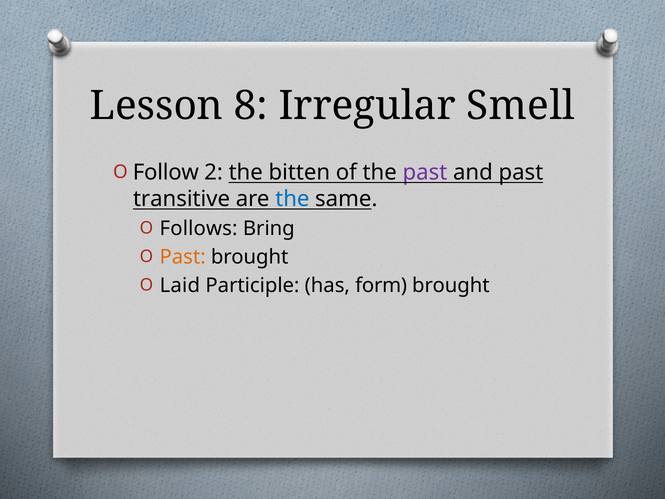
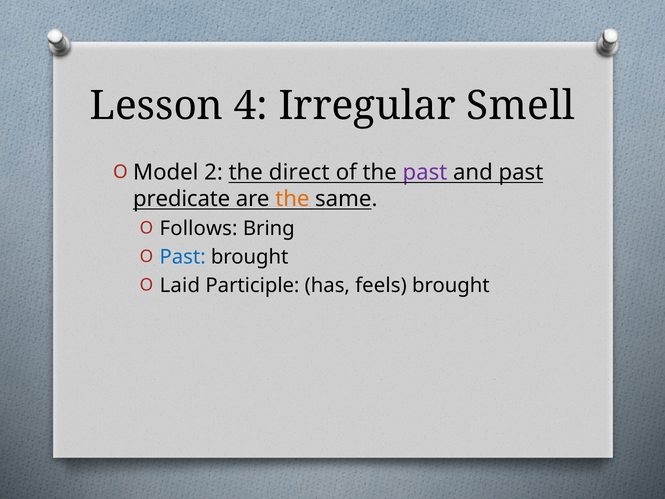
8: 8 -> 4 (251, 106)
Follow: Follow -> Model (166, 172)
bitten: bitten -> direct (299, 172)
transitive: transitive -> predicate (182, 199)
the colour: blue -> orange (292, 199)
Past colour: orange -> blue (183, 257)
form: form -> feels (381, 285)
